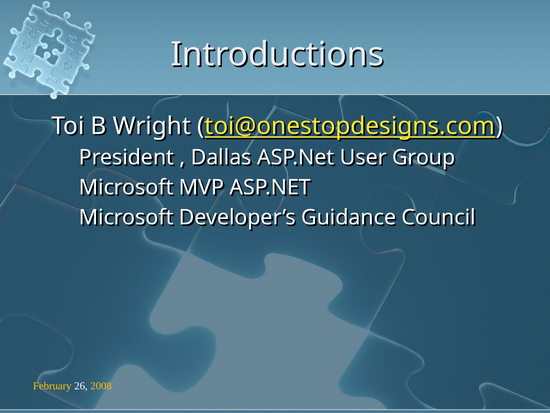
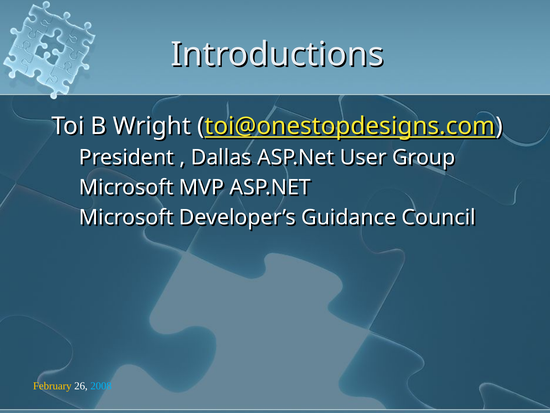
2008 colour: yellow -> light blue (101, 386)
